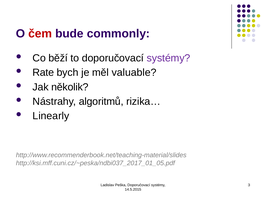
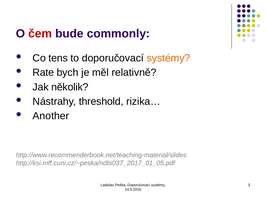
běží: běží -> tens (58, 58)
systémy colour: purple -> orange (169, 58)
valuable: valuable -> relativně (134, 73)
algoritmů: algoritmů -> threshold (101, 102)
Linearly: Linearly -> Another (51, 116)
